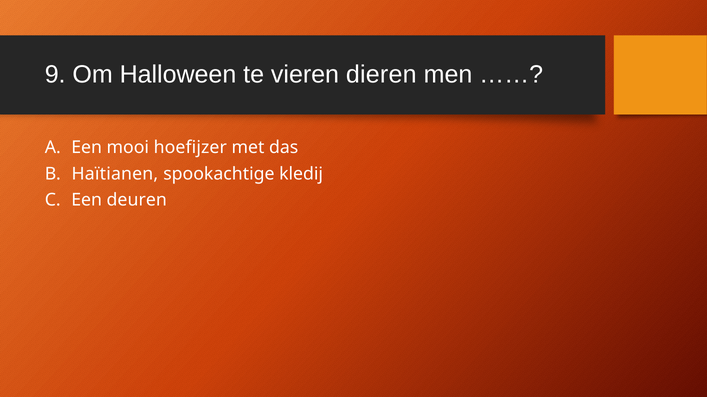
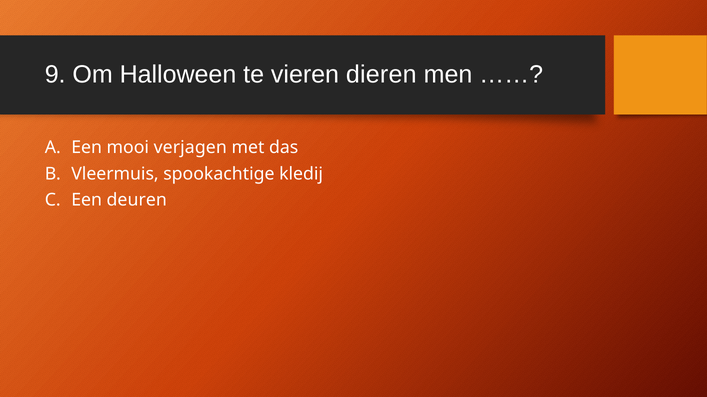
hoefijzer: hoefijzer -> verjagen (190, 148)
Haïtianen: Haïtianen -> Vleermuis (115, 174)
